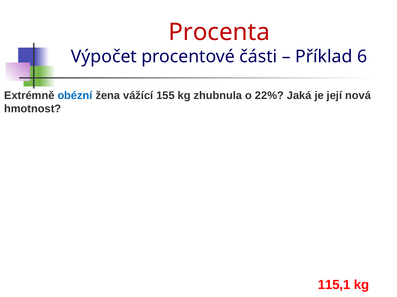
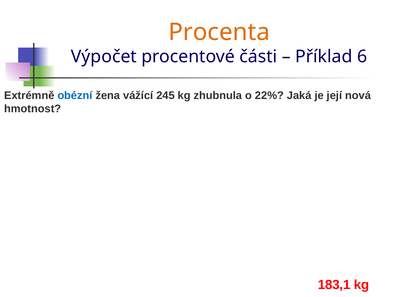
Procenta colour: red -> orange (219, 32)
155: 155 -> 245 (165, 96)
115,1: 115,1 -> 183,1 (334, 285)
